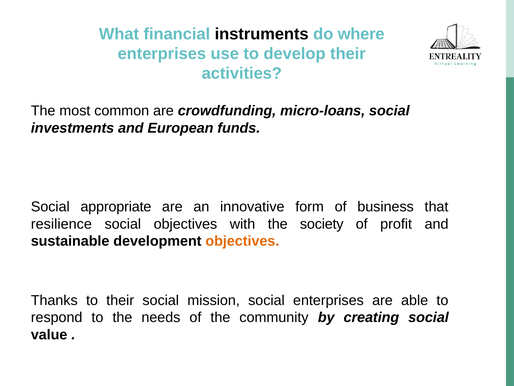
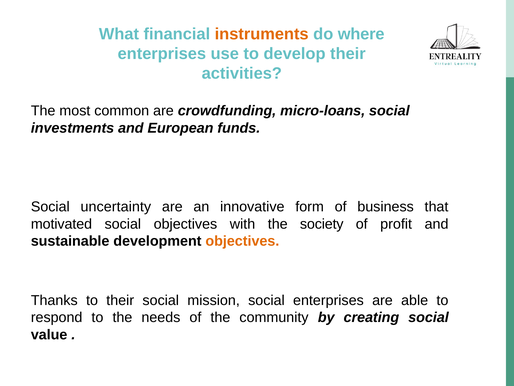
instruments colour: black -> orange (262, 34)
appropriate: appropriate -> uncertainty (116, 207)
resilience: resilience -> motivated (61, 224)
